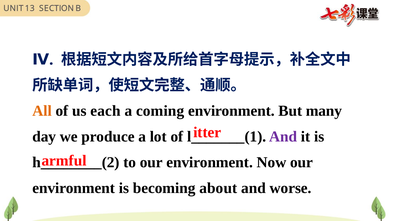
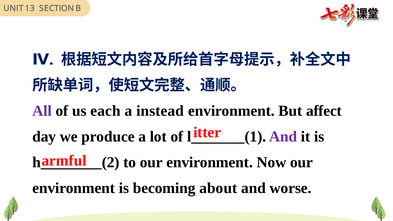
All colour: orange -> purple (42, 111)
coming: coming -> instead (160, 111)
many: many -> affect (324, 111)
